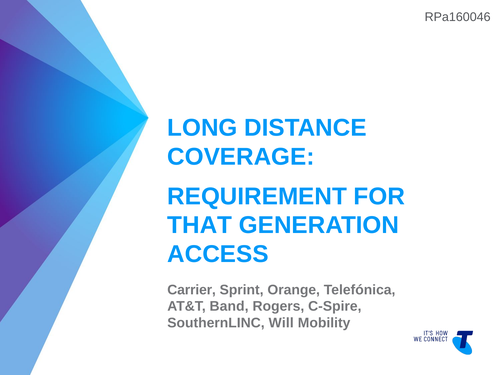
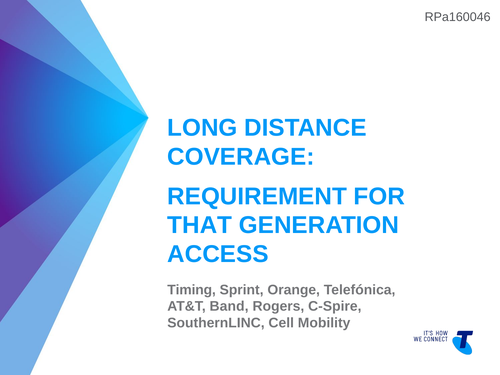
Carrier: Carrier -> Timing (192, 290)
Will: Will -> Cell (281, 323)
